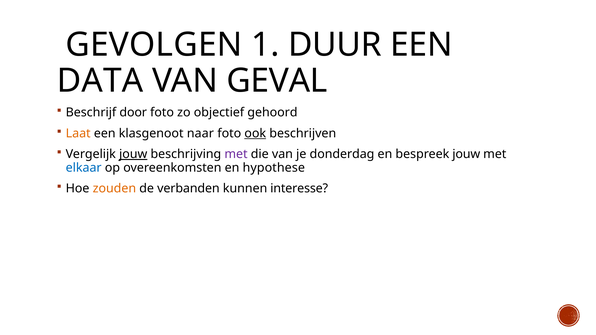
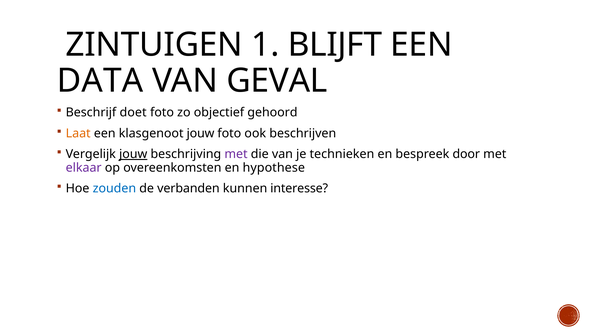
GEVOLGEN: GEVOLGEN -> ZINTUIGEN (154, 45)
DUUR: DUUR -> BLIJFT (335, 45)
door: door -> doet (133, 113)
klasgenoot naar: naar -> jouw (201, 133)
ook underline: present -> none (255, 133)
donderdag: donderdag -> technieken (342, 154)
bespreek jouw: jouw -> door (466, 154)
elkaar colour: blue -> purple (84, 168)
zouden colour: orange -> blue (114, 189)
